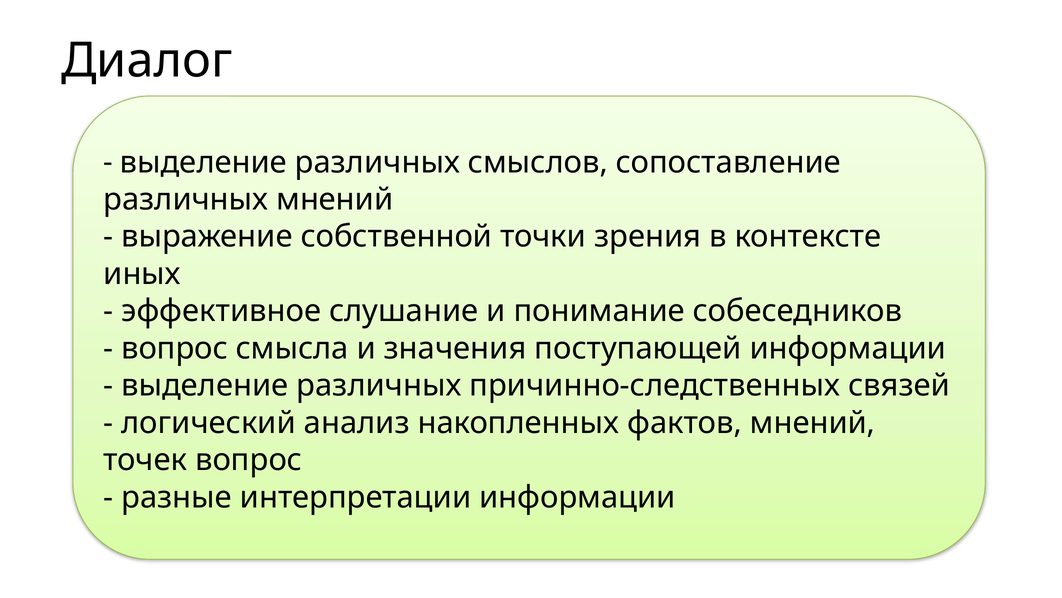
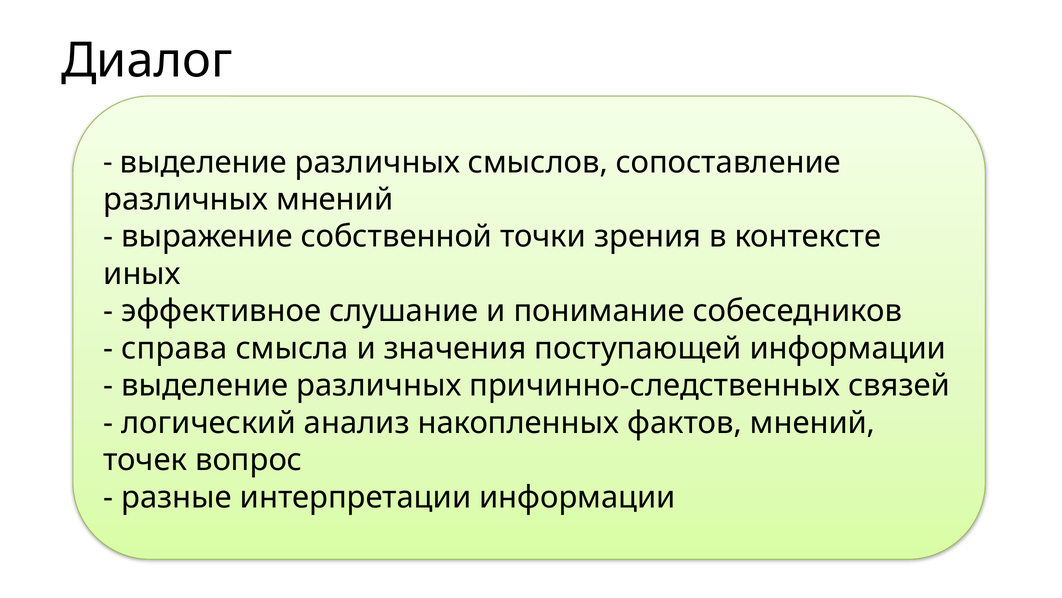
вопрос: вопрос -> справа (174, 348)
